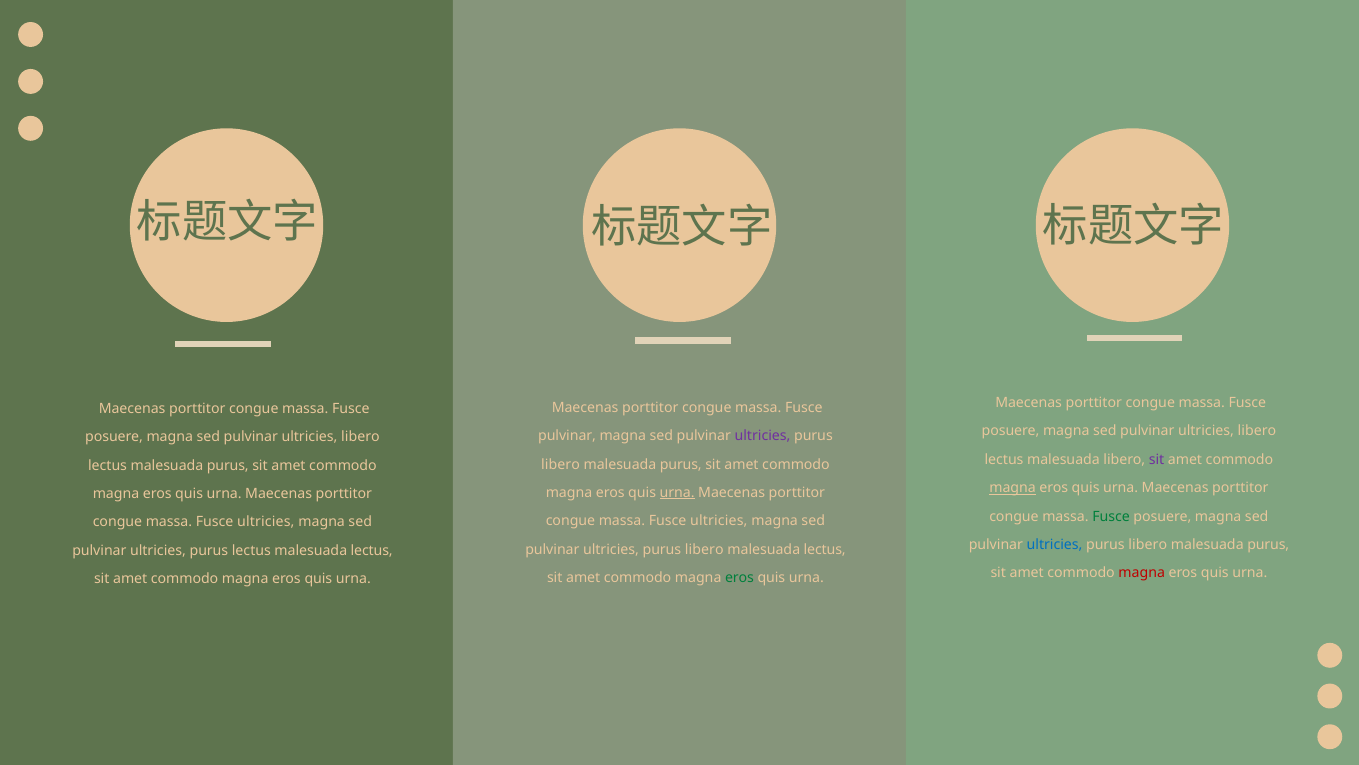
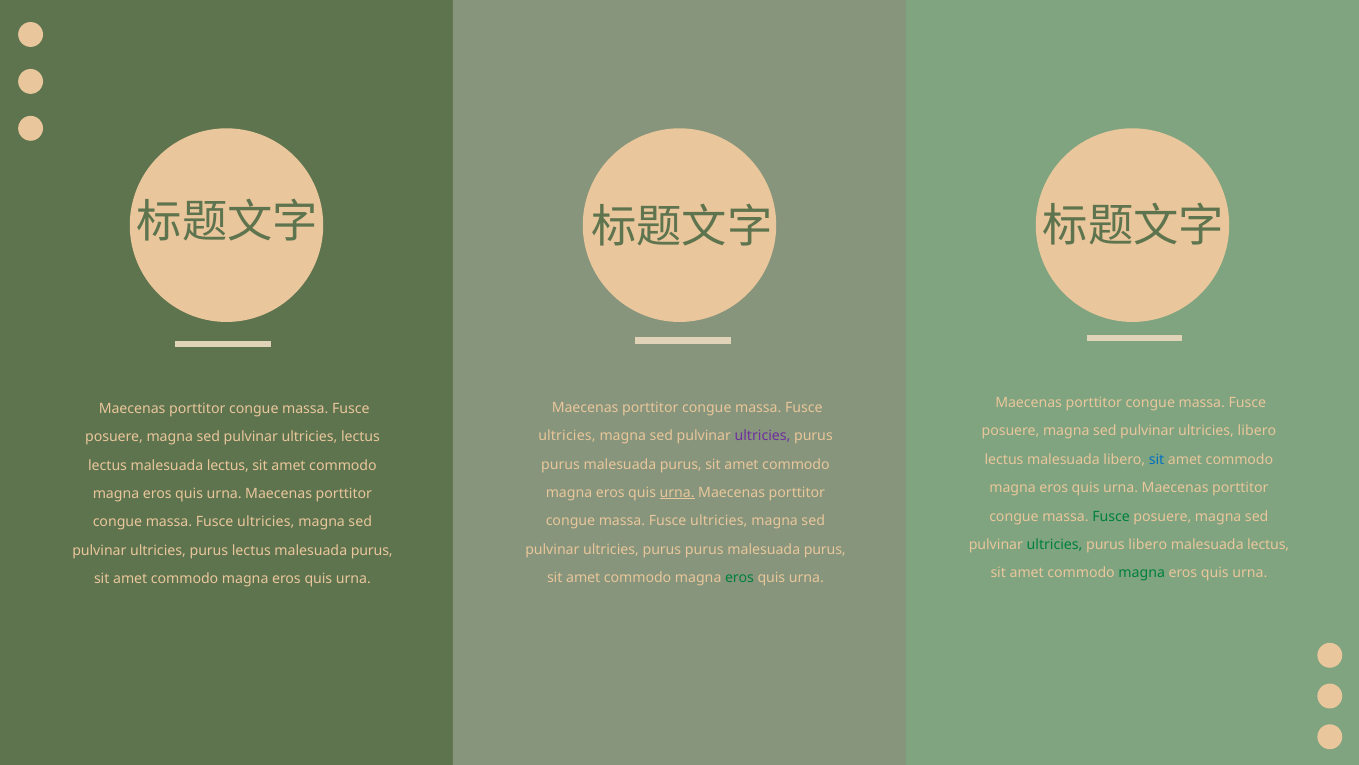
pulvinar: pulvinar -> ultricies (567, 436)
libero: libero -> lectus (360, 437)
sit colour: purple -> blue (1157, 459)
libero: libero -> purus (561, 464)
lectus malesuada purus: purus -> lectus (228, 465)
magna underline: present -> none (1013, 488)
ultricies colour: blue -> green (1055, 544)
purus: purus -> lectus (1268, 544)
libero: libero -> purus (704, 549)
lectus: lectus -> purus (825, 549)
lectus malesuada lectus: lectus -> purus (372, 550)
magna colour: red -> green (1142, 573)
